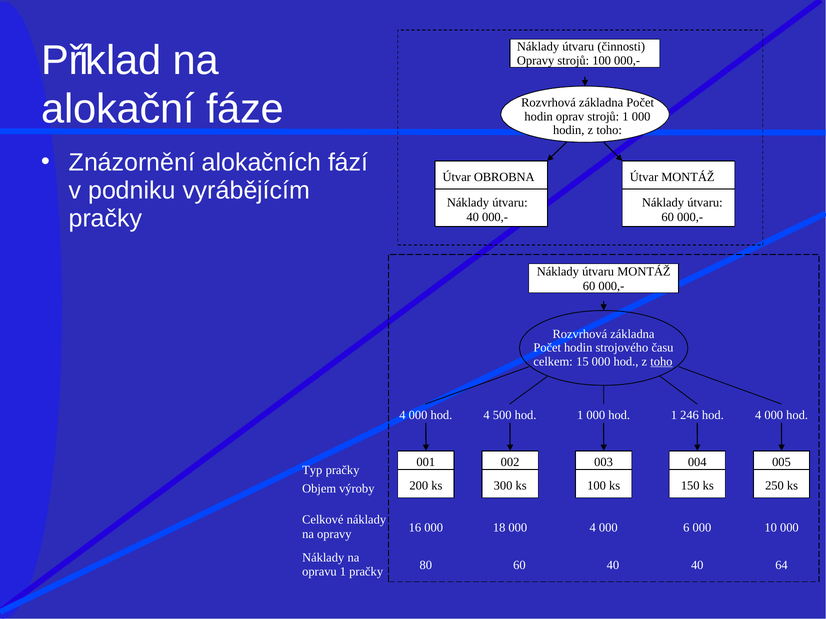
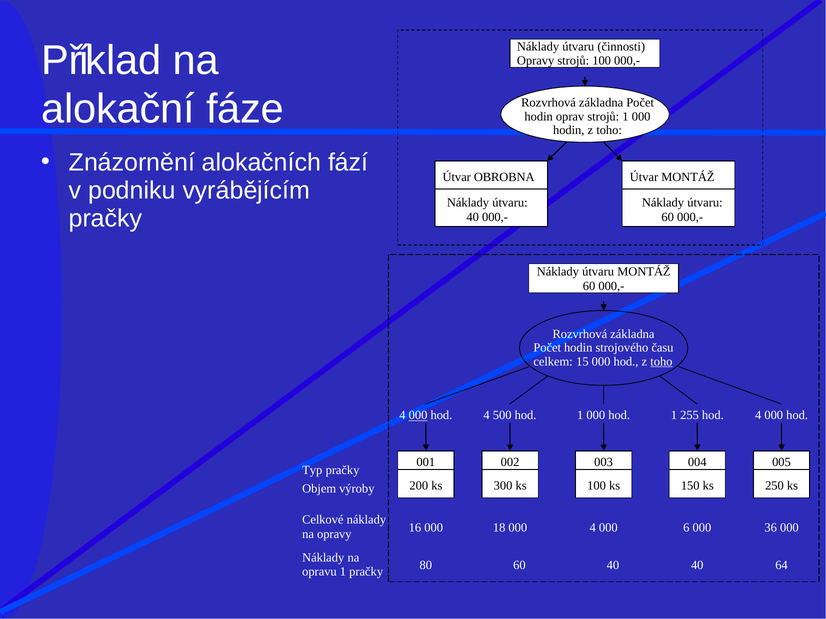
000 underline: none -> present (418, 416)
246: 246 -> 255 (689, 416)
10: 10 -> 36 (771, 528)
